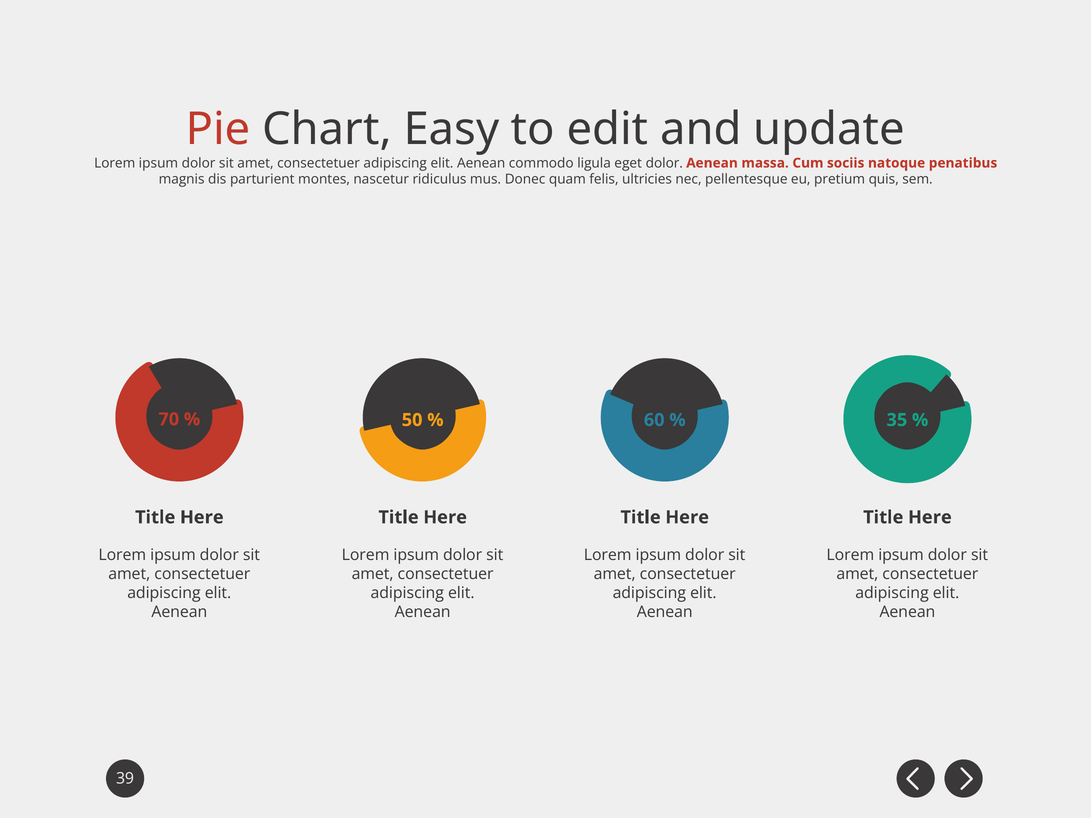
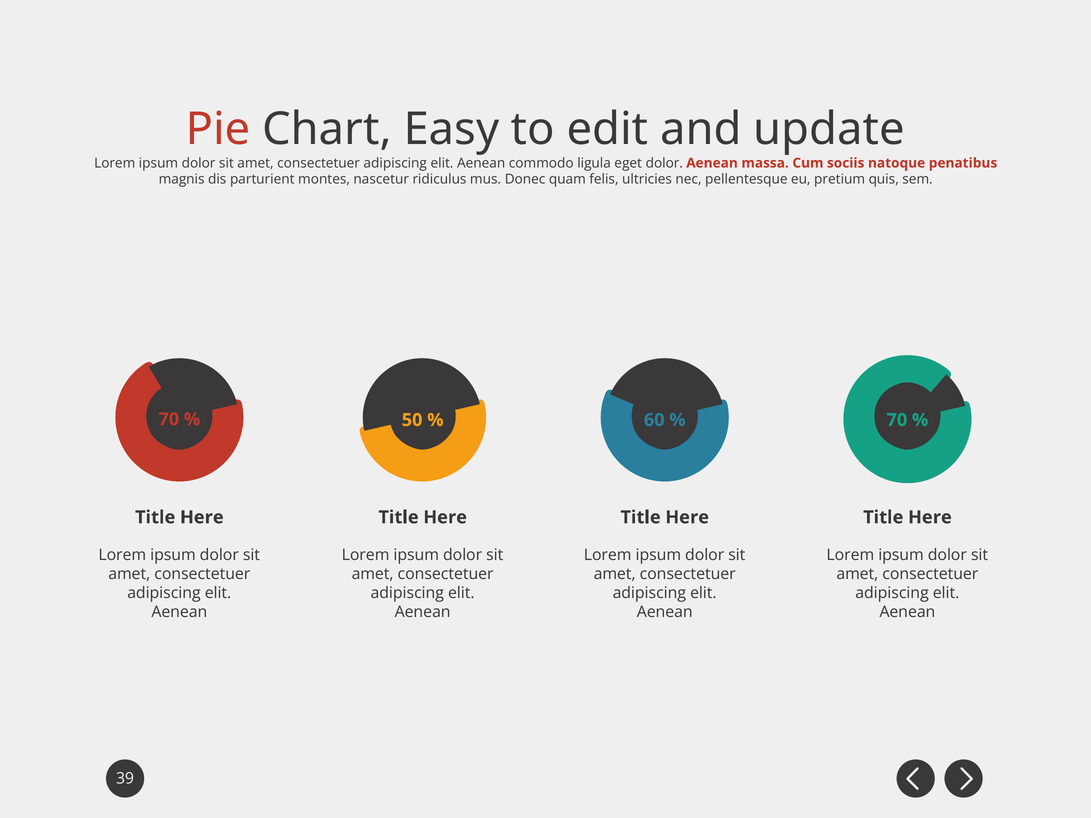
35: 35 -> 70 (897, 420)
